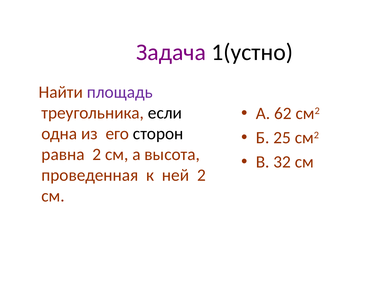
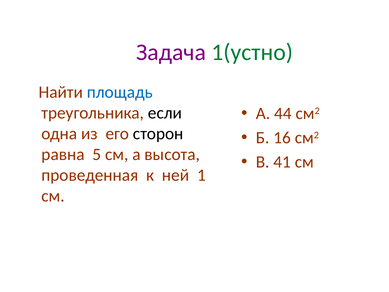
1(устно colour: black -> green (252, 52)
площадь colour: purple -> blue (120, 92)
62: 62 -> 44 (283, 113)
25: 25 -> 16 (282, 138)
равна 2: 2 -> 5 (97, 154)
32: 32 -> 41 (282, 162)
ней 2: 2 -> 1 (201, 175)
